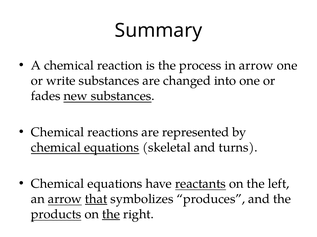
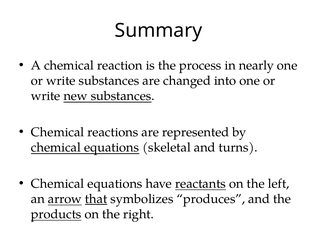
in arrow: arrow -> nearly (256, 66)
fades: fades -> write (46, 96)
the underline: present -> none (111, 215)
